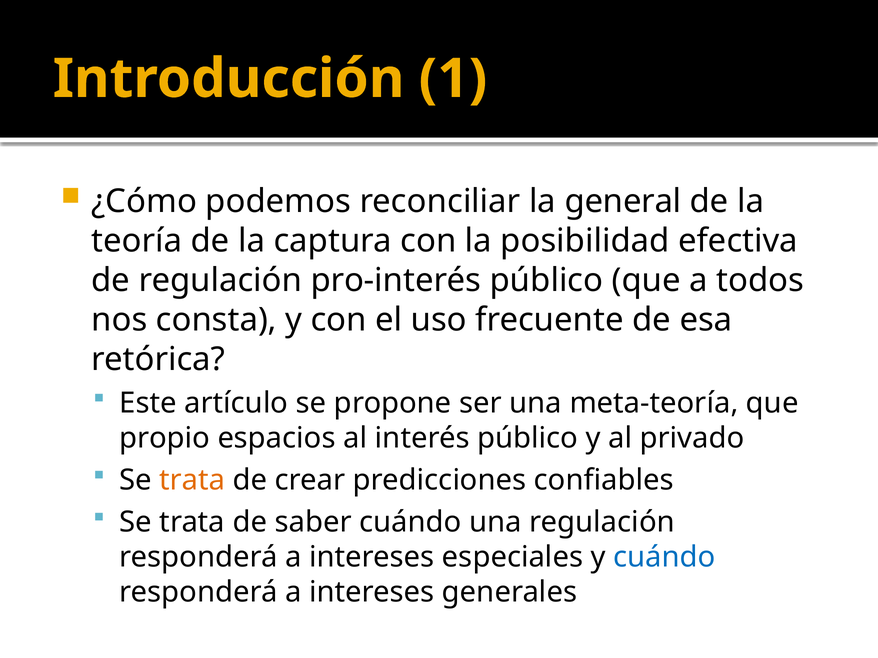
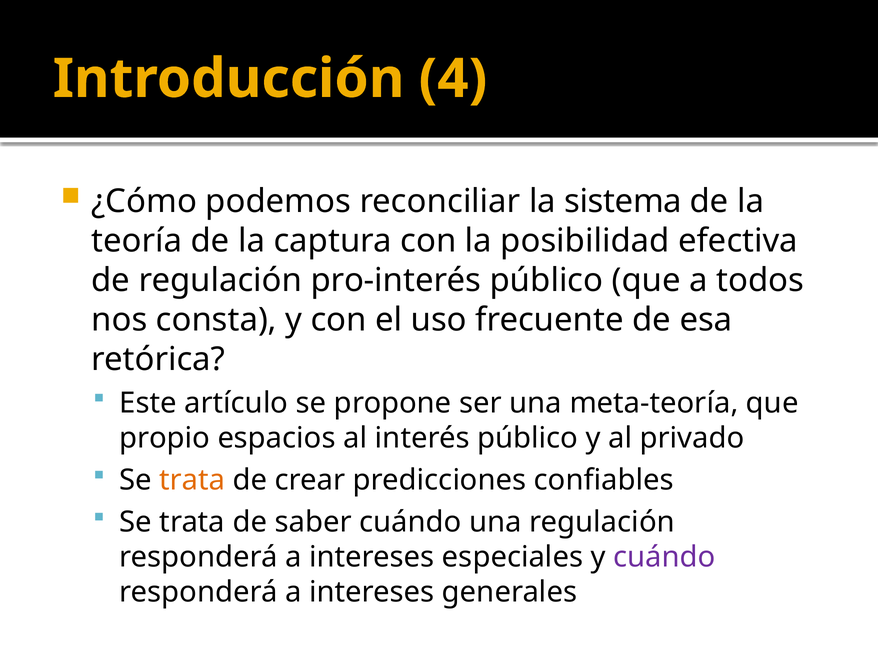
1: 1 -> 4 (453, 79)
general: general -> sistema (623, 201)
cuándo colour: blue -> purple (664, 558)
